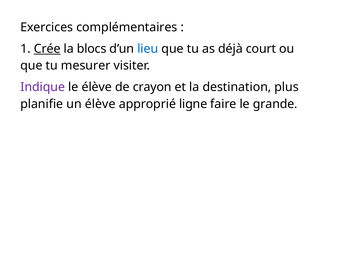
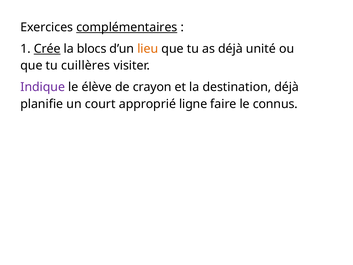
complémentaires underline: none -> present (127, 27)
lieu colour: blue -> orange (148, 49)
court: court -> unité (261, 49)
mesurer: mesurer -> cuillères (86, 66)
destination plus: plus -> déjà (287, 87)
un élève: élève -> court (100, 104)
grande: grande -> connus (275, 104)
